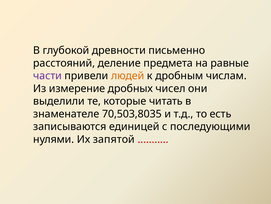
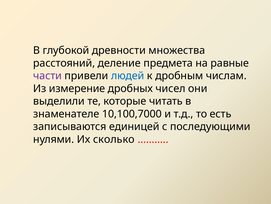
письменно: письменно -> множества (177, 50)
людей colour: orange -> blue (128, 76)
70,503,8035: 70,503,8035 -> 10,100,7000 (132, 114)
запятой: запятой -> сколько (114, 139)
